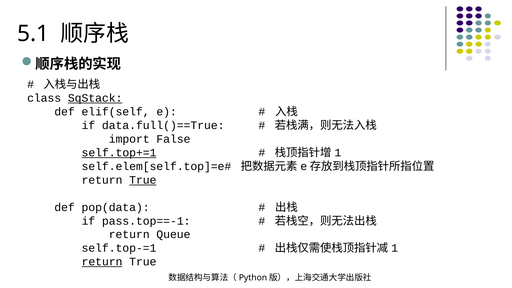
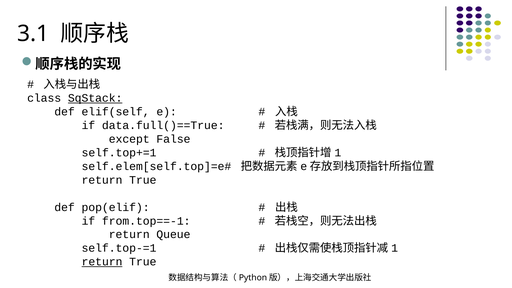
5.1: 5.1 -> 3.1 (33, 34)
import: import -> except (129, 139)
self.top+=1 underline: present -> none (119, 153)
True underline: present -> none (143, 180)
pop(data: pop(data -> pop(elif (116, 207)
pass.top==-1: pass.top==-1 -> from.top==-1 (146, 221)
